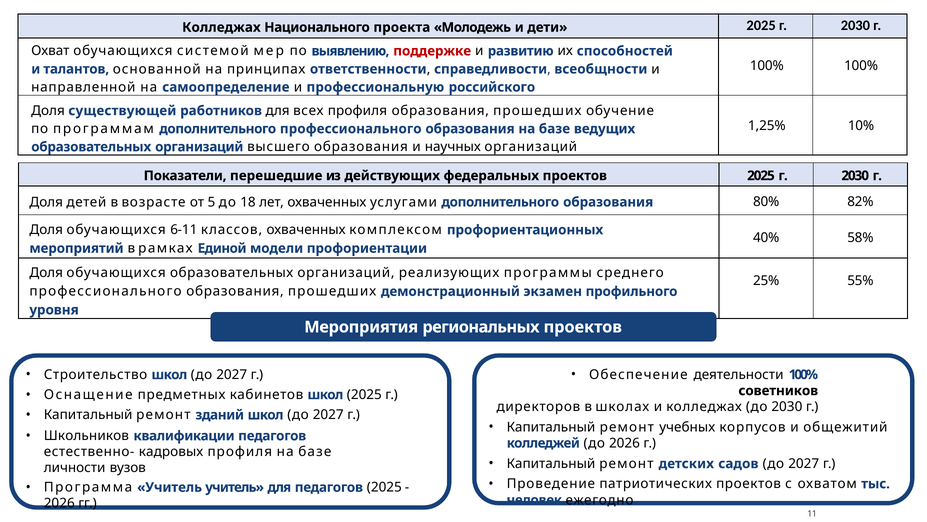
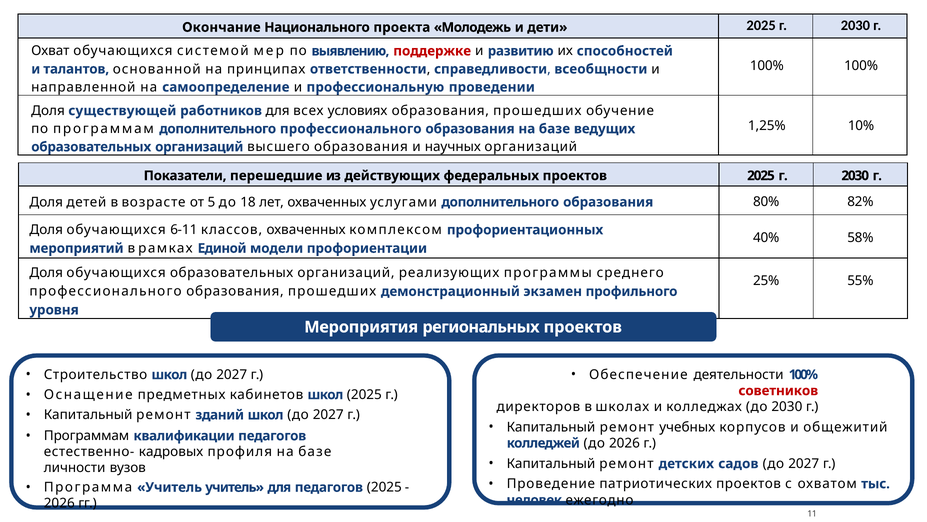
Колледжах: Колледжах -> Окончание (221, 27)
российского: российского -> проведении (492, 87)
всех профиля: профиля -> условиях (358, 111)
советников colour: black -> red (778, 390)
Школьников: Школьников -> Программам (87, 435)
